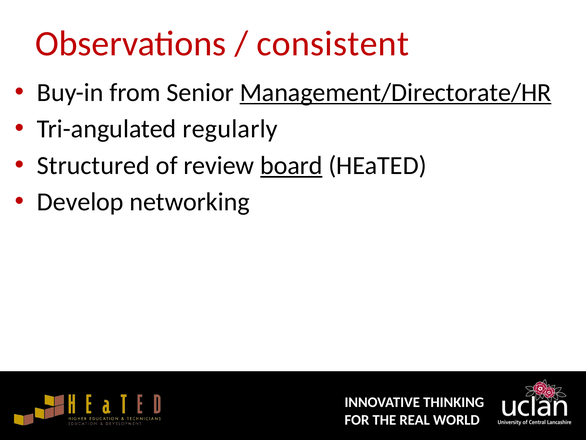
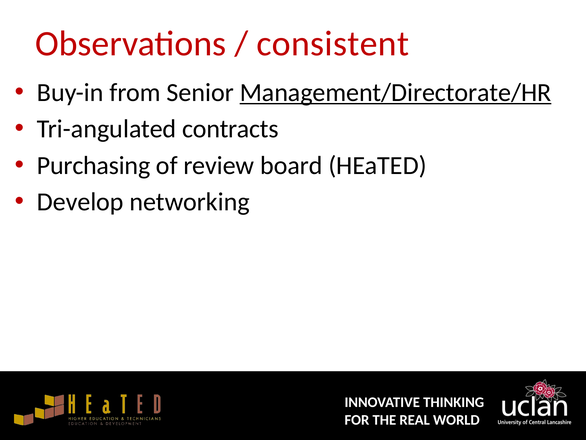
regularly: regularly -> contracts (230, 129)
Structured: Structured -> Purchasing (94, 165)
board underline: present -> none (291, 165)
